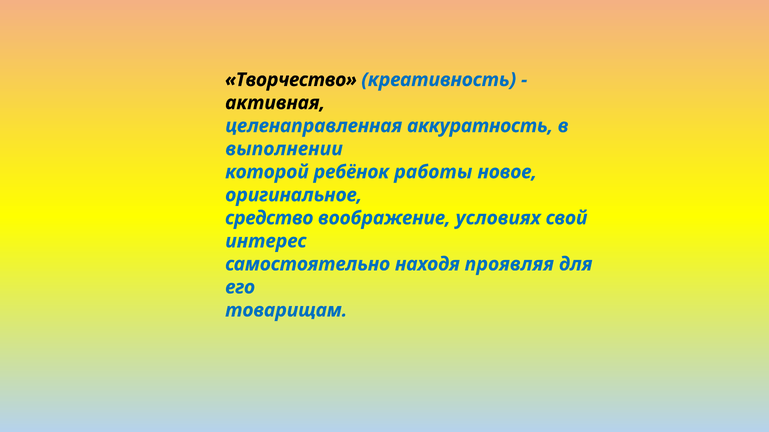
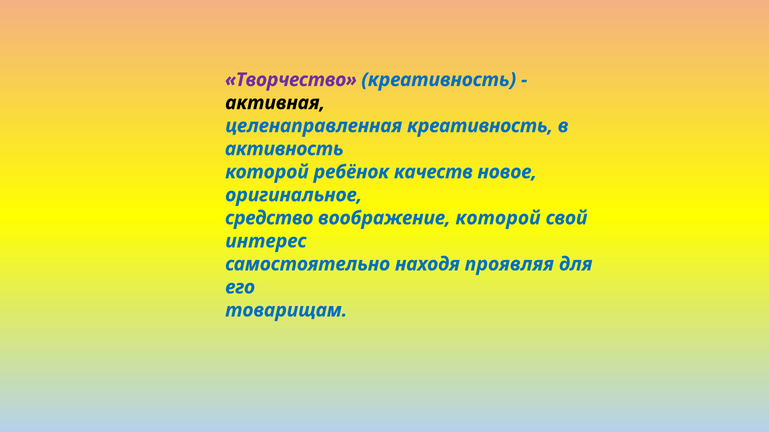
Творчество colour: black -> purple (291, 80)
целенаправленная аккуратность: аккуратность -> креативность (480, 126)
выполнении: выполнении -> активность (284, 149)
работы: работы -> качеств (433, 172)
воображение условиях: условиях -> которой (498, 218)
